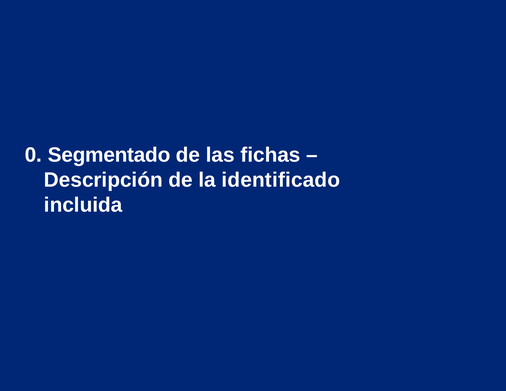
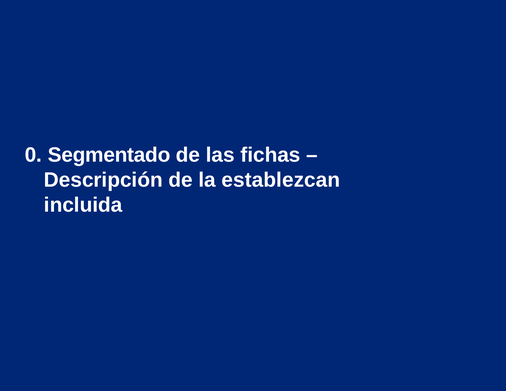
identificado: identificado -> establezcan (281, 180)
